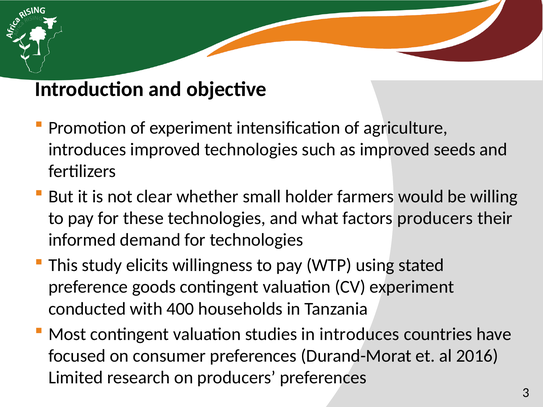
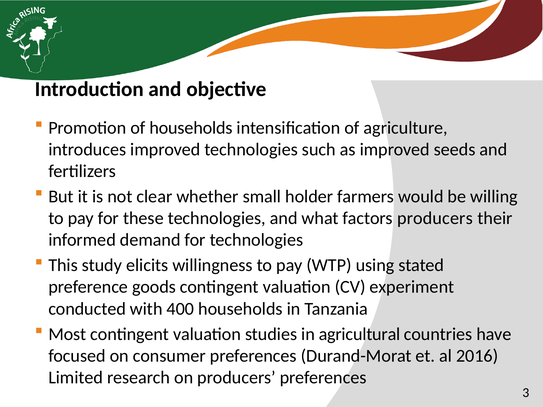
of experiment: experiment -> households (191, 128)
in introduces: introduces -> agricultural (360, 334)
